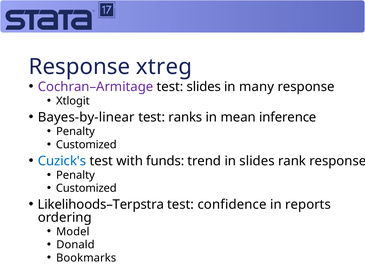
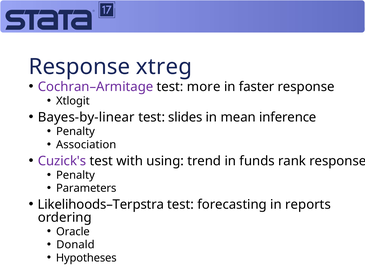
test slides: slides -> more (204, 87)
many: many -> faster (257, 87)
ranks: ranks -> slides (185, 117)
Customized: Customized -> Association (86, 145)
Cuzick's colour: blue -> purple (62, 161)
funds: funds -> using (165, 161)
in slides: slides -> funds (257, 161)
Customized: Customized -> Parameters (86, 188)
confidence: confidence -> forecasting (232, 204)
Model: Model -> Oracle (73, 231)
Bookmarks: Bookmarks -> Hypotheses (86, 258)
